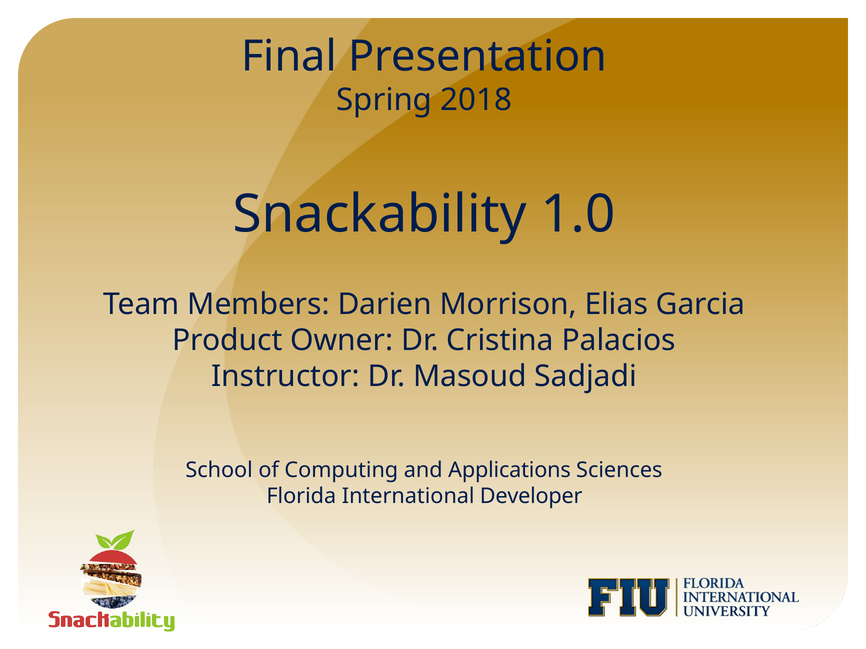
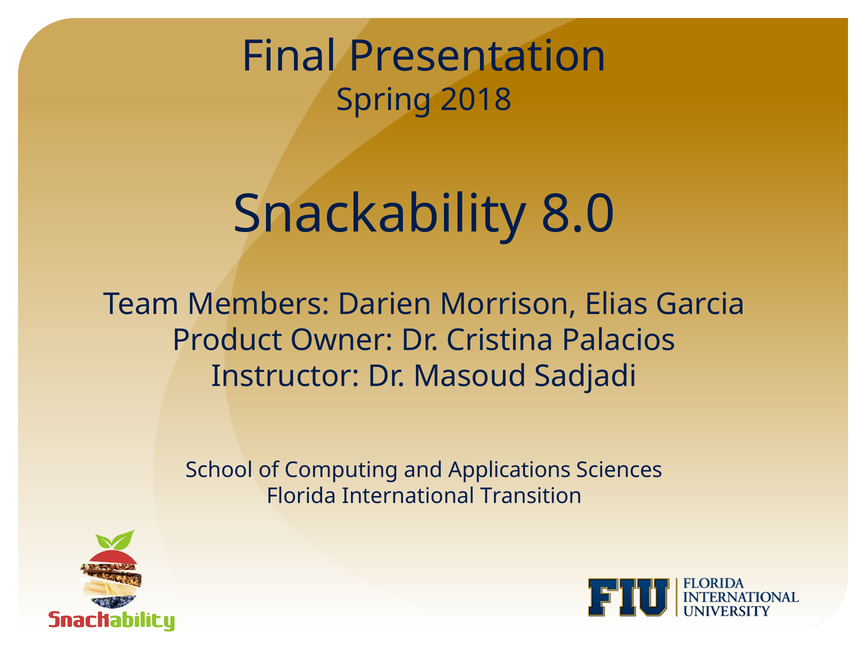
1.0: 1.0 -> 8.0 (578, 215)
Developer: Developer -> Transition (531, 497)
